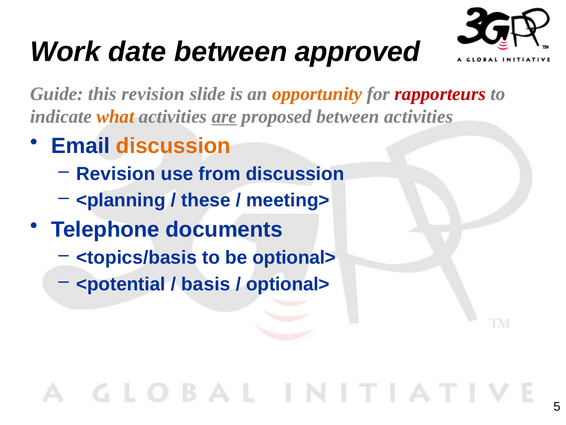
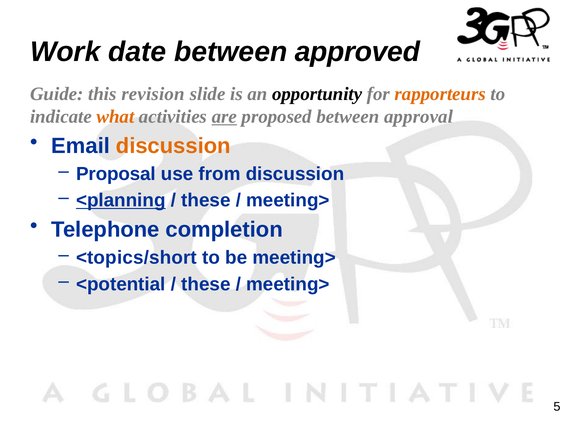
opportunity colour: orange -> black (317, 94)
rapporteurs colour: red -> orange (440, 94)
between activities: activities -> approval (419, 117)
Revision: Revision -> Proposal (116, 174)
<planning underline: none -> present (121, 200)
documents: documents -> completion (224, 229)
<topics/basis: <topics/basis -> <topics/short (136, 257)
be optional>: optional> -> meeting> (294, 257)
basis: basis -> these (206, 284)
optional>: optional> -> meeting> (288, 284)
